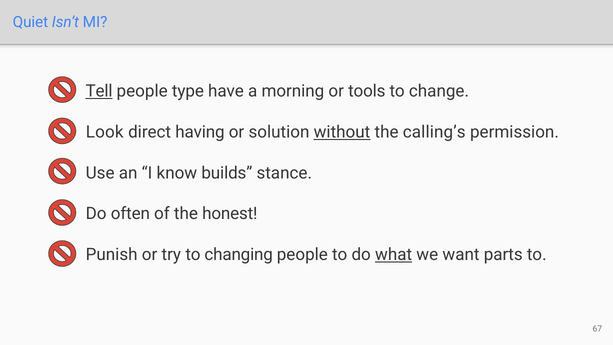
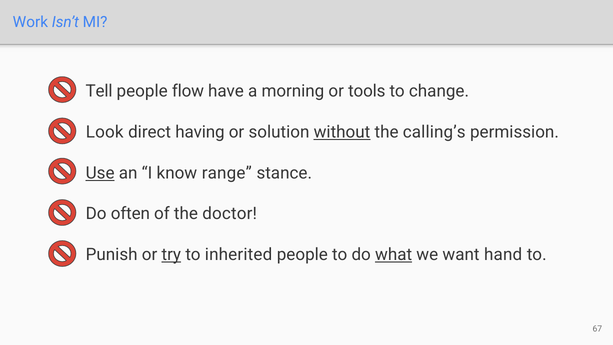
Quiet: Quiet -> Work (30, 22)
Tell underline: present -> none (99, 91)
type: type -> flow (188, 91)
Use underline: none -> present (100, 173)
builds: builds -> range (227, 173)
honest: honest -> doctor (230, 214)
try underline: none -> present (171, 255)
changing: changing -> inherited (239, 255)
parts: parts -> hand (503, 255)
